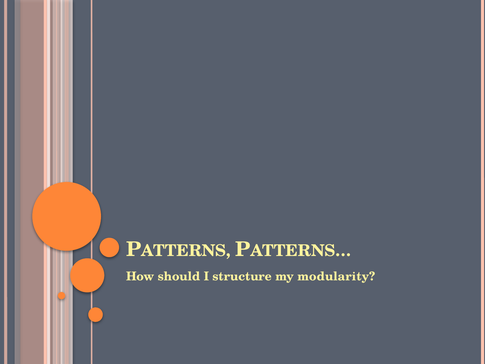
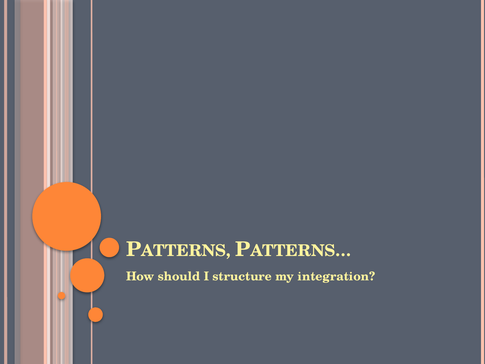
modularity: modularity -> integration (336, 276)
